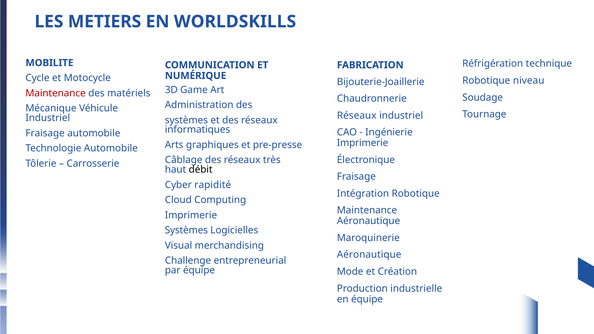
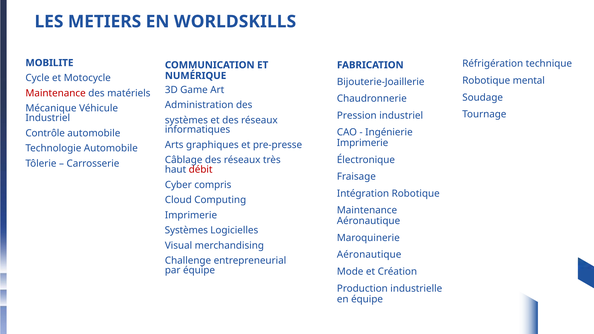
niveau: niveau -> mental (529, 81)
Réseaux: Réseaux -> Pression (357, 115)
Fraisage: Fraisage -> Contrôle (45, 133)
débit colour: black -> red (201, 170)
rapidité: rapidité -> compris (213, 185)
